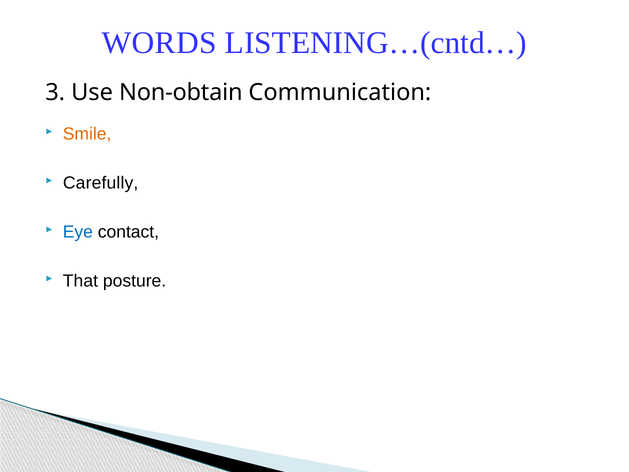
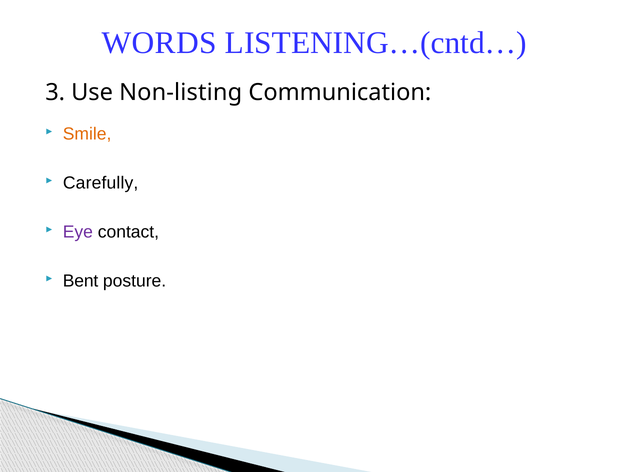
Non-obtain: Non-obtain -> Non-listing (181, 92)
Eye colour: blue -> purple (78, 232)
That: That -> Bent (81, 281)
